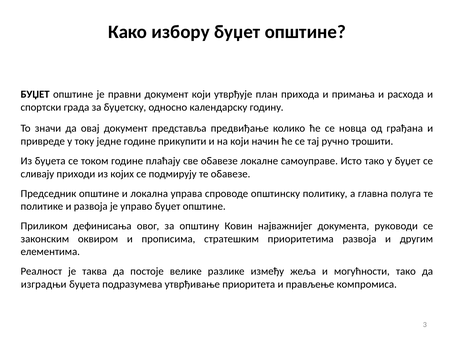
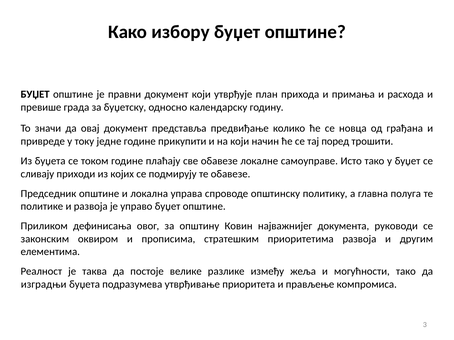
спортски: спортски -> превише (41, 107)
ручно: ручно -> поред (335, 141)
